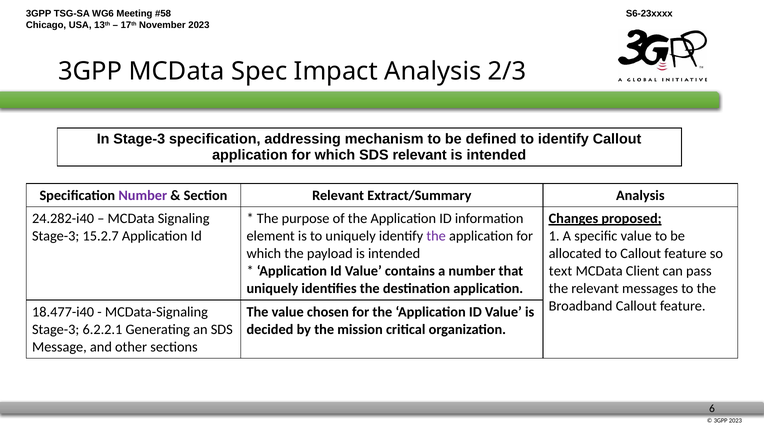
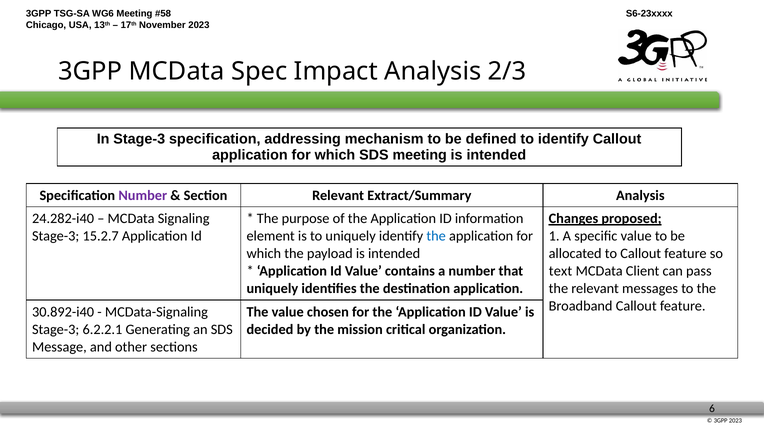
SDS relevant: relevant -> meeting (420, 155)
the colour: purple -> blue (436, 236)
18.477-i40: 18.477-i40 -> 30.892-i40 (63, 312)
